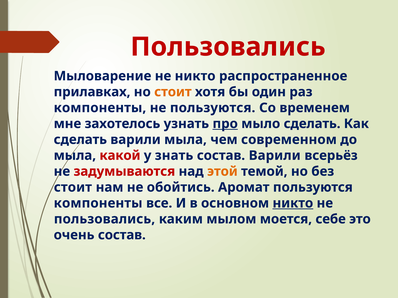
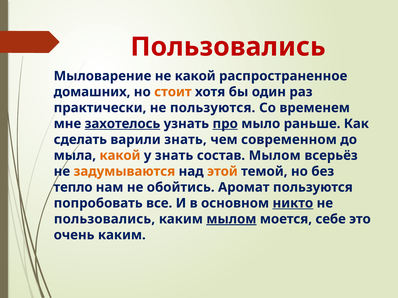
не никто: никто -> какой (195, 76)
прилавках: прилавках -> домашних (92, 92)
компоненты: компоненты -> практически (100, 108)
захотелось underline: none -> present (122, 124)
мыло сделать: сделать -> раньше (312, 124)
варили мыла: мыла -> знать (185, 140)
какой colour: red -> orange (120, 156)
состав Варили: Варили -> Мылом (275, 156)
задумываются colour: red -> orange (124, 172)
стоит: стоит -> тепло (73, 188)
компоненты: компоненты -> попробовать (98, 203)
мылом underline: none -> present (231, 219)
очень состав: состав -> каким (122, 235)
